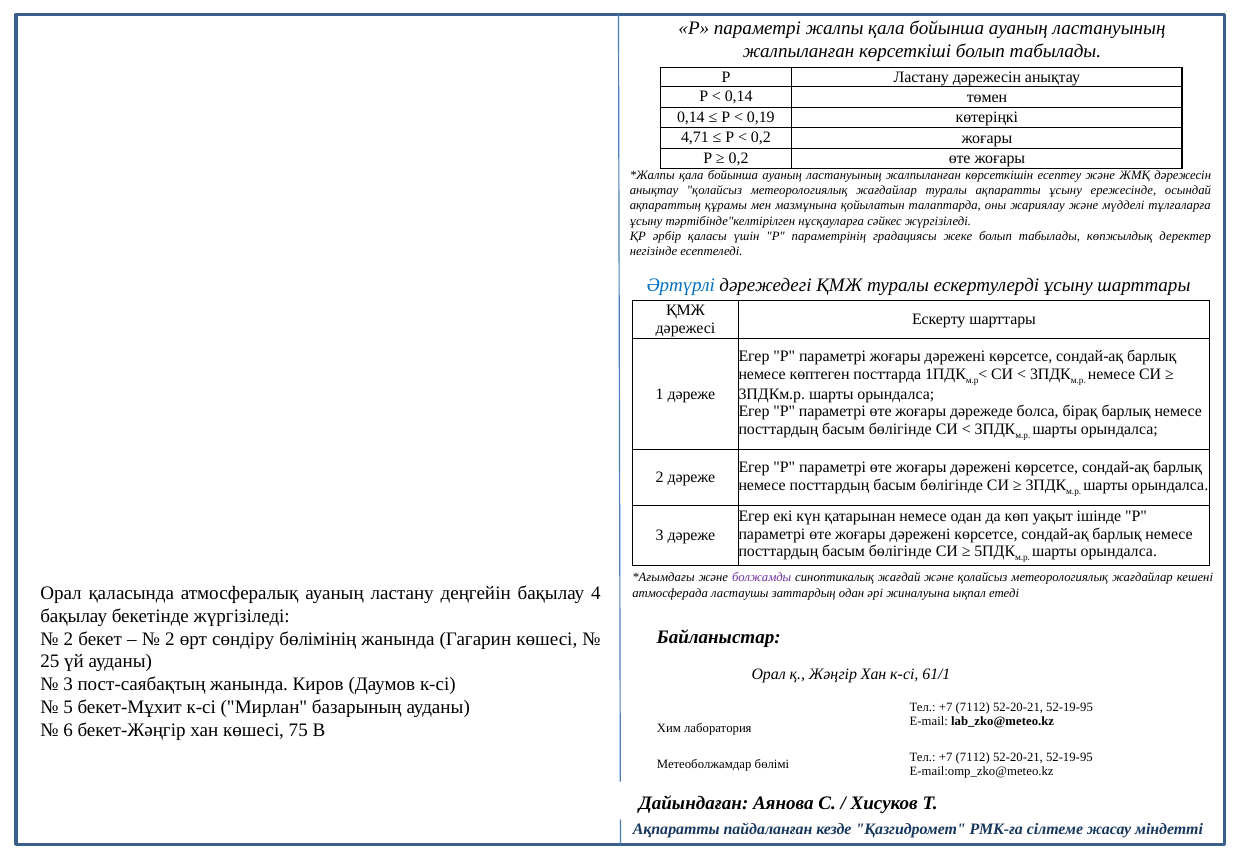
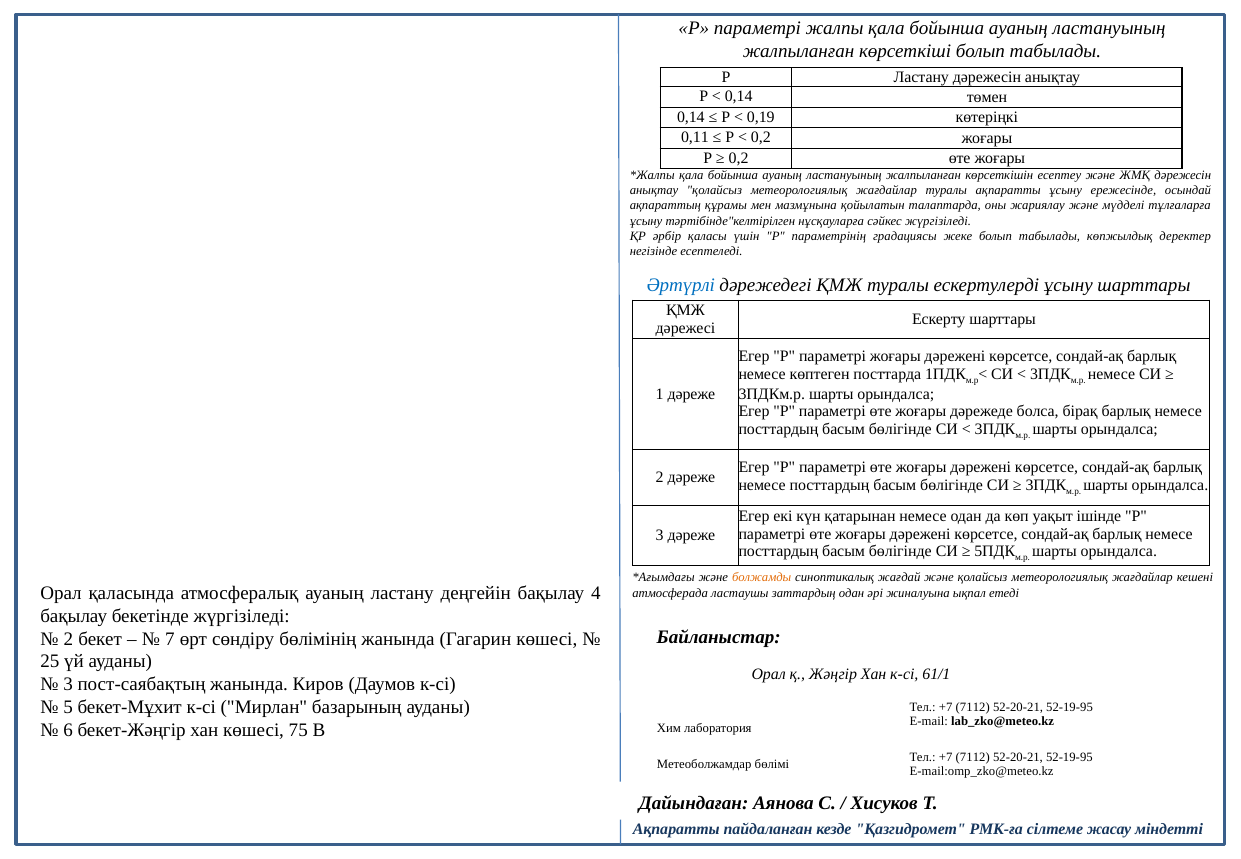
4,71: 4,71 -> 0,11 (695, 138)
болжамды colour: purple -> orange (762, 578)
2: 2 -> 7 (170, 639)
